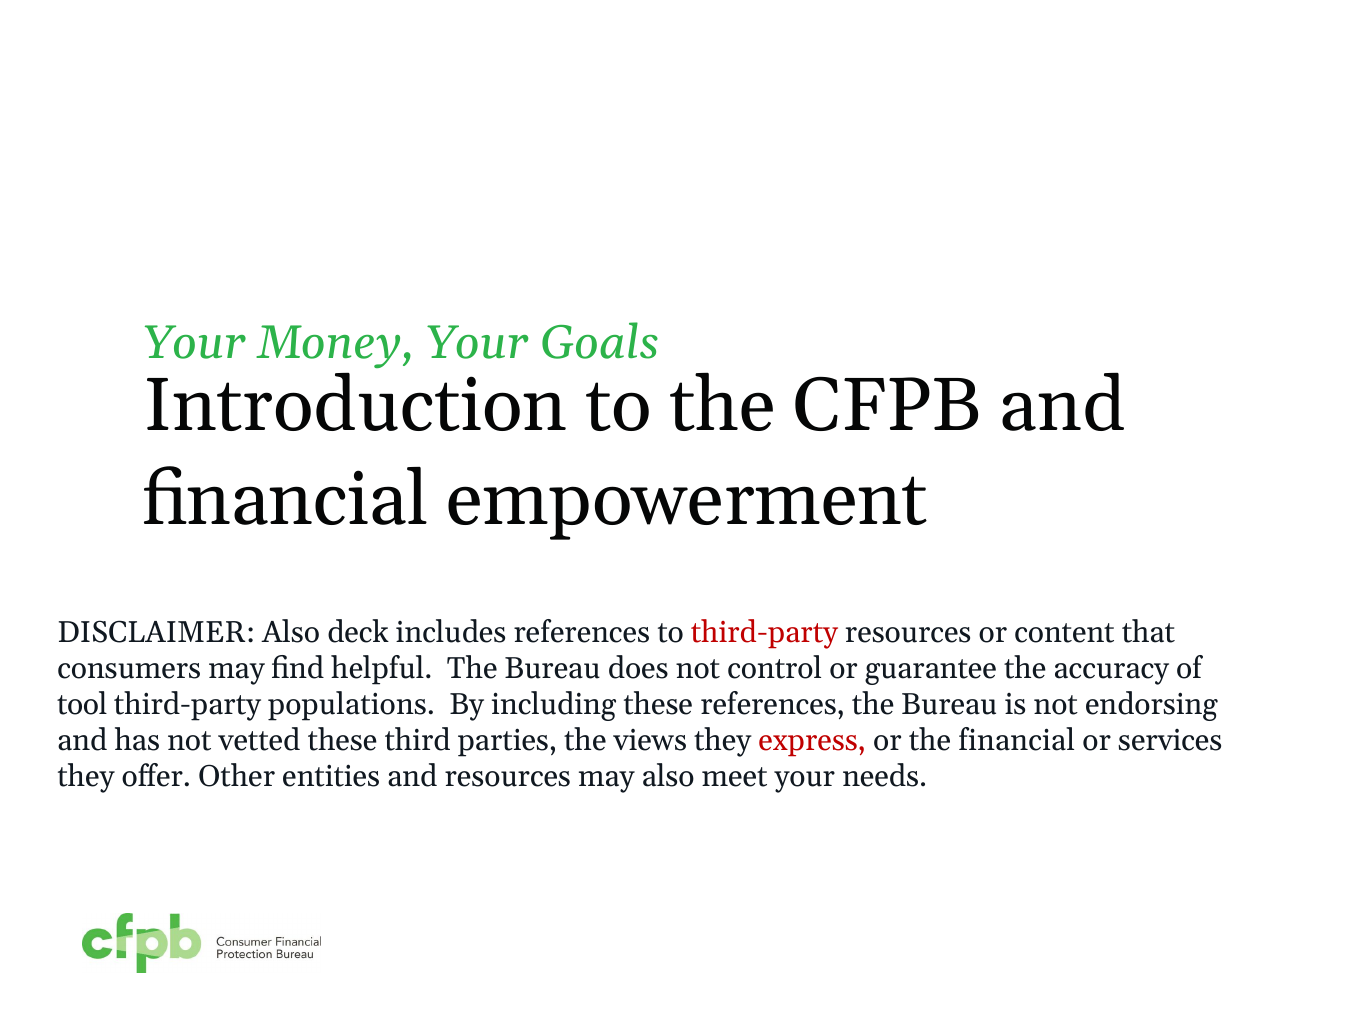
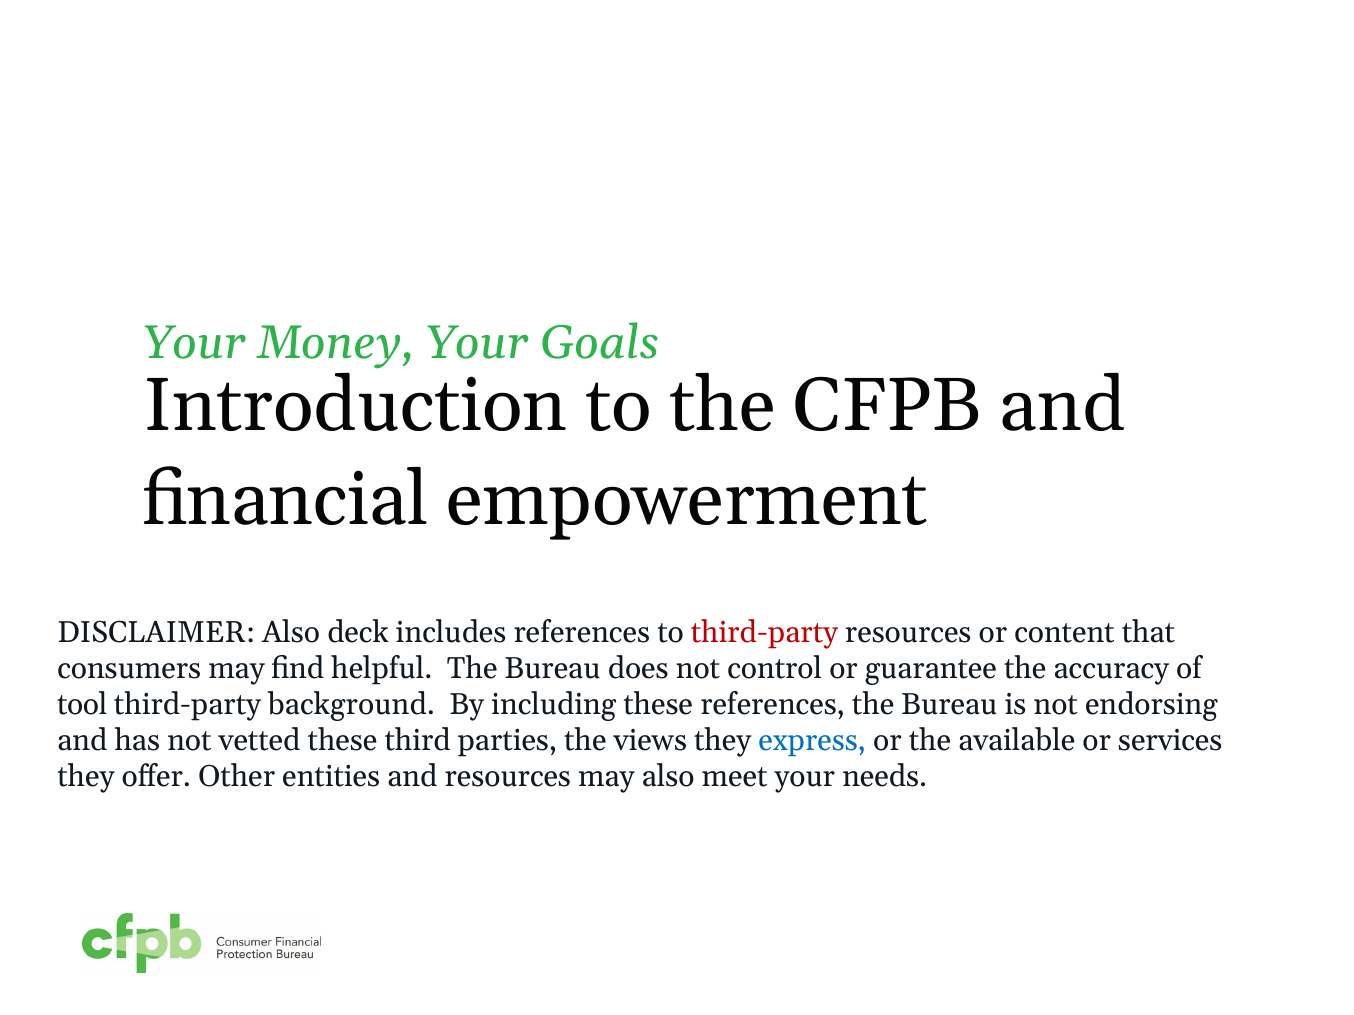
populations: populations -> background (352, 705)
express colour: red -> blue (812, 741)
the financial: financial -> available (1017, 741)
